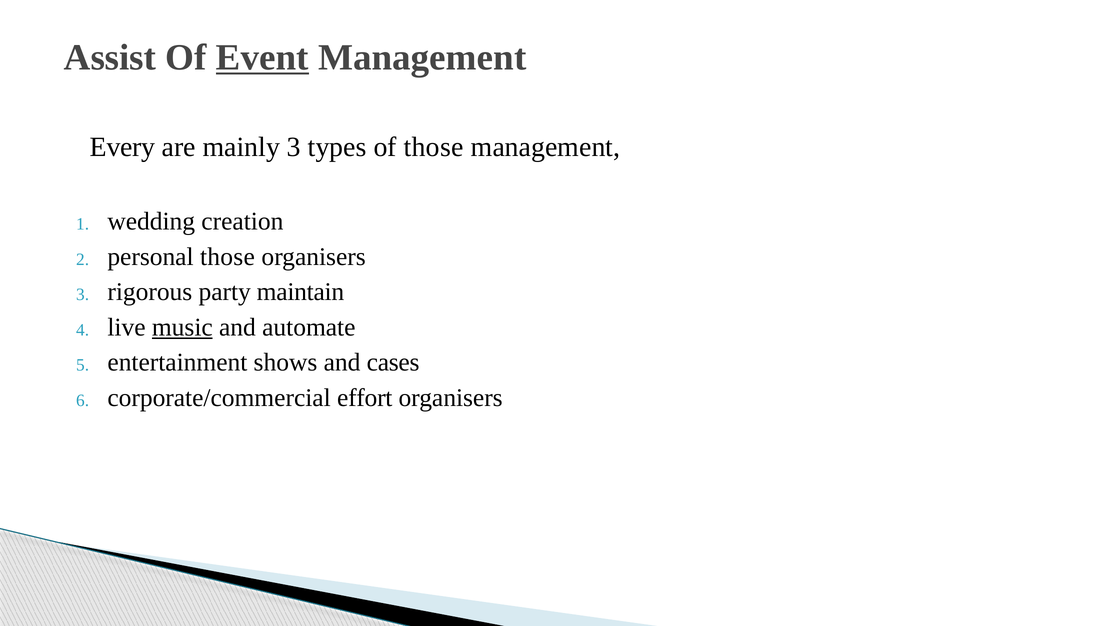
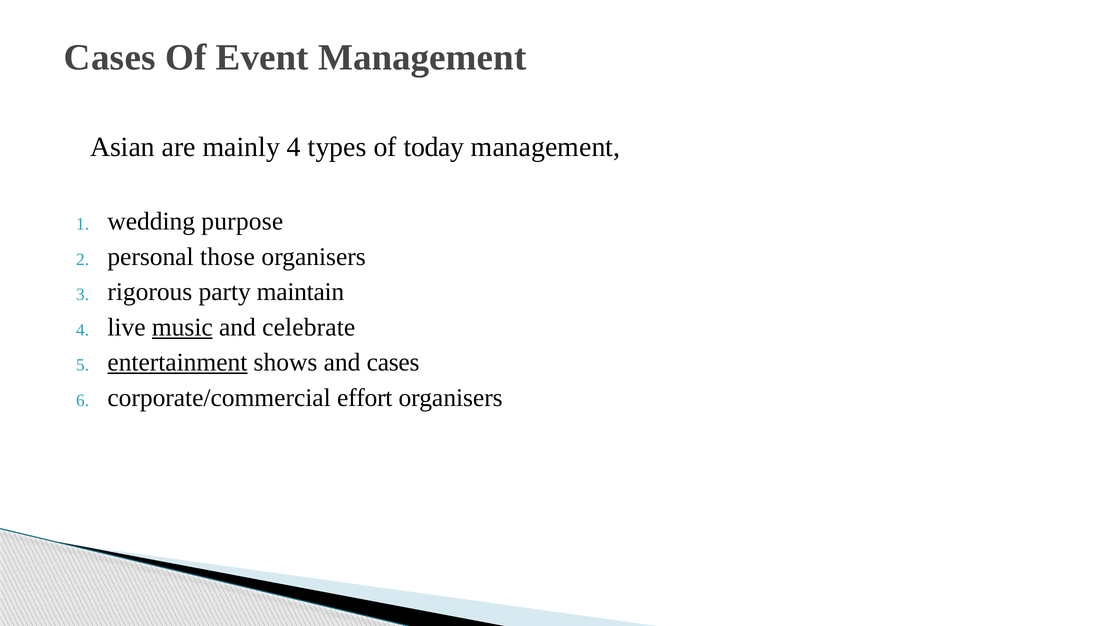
Assist: Assist -> Cases (110, 58)
Event underline: present -> none (262, 58)
Every: Every -> Asian (122, 147)
mainly 3: 3 -> 4 (294, 147)
of those: those -> today (434, 147)
creation: creation -> purpose (242, 222)
automate: automate -> celebrate (309, 328)
entertainment underline: none -> present (177, 363)
